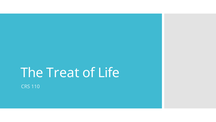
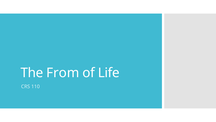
Treat: Treat -> From (63, 73)
